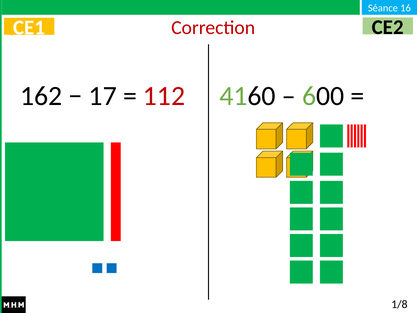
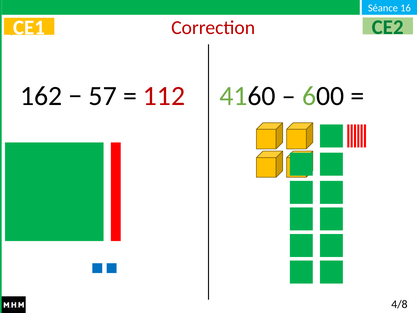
CE2 colour: black -> green (388, 27)
17: 17 -> 57 (103, 96)
1/8: 1/8 -> 4/8 (399, 304)
